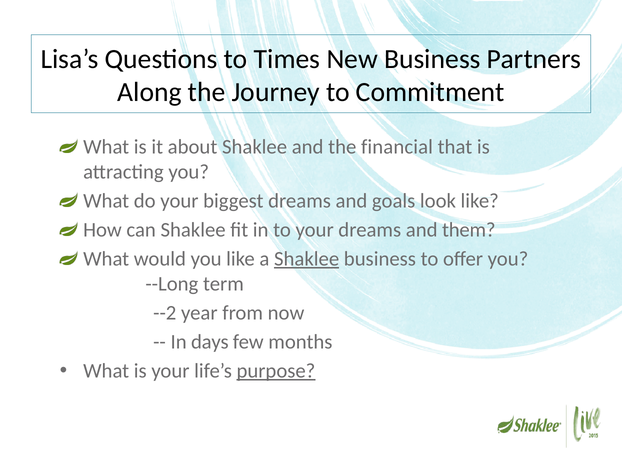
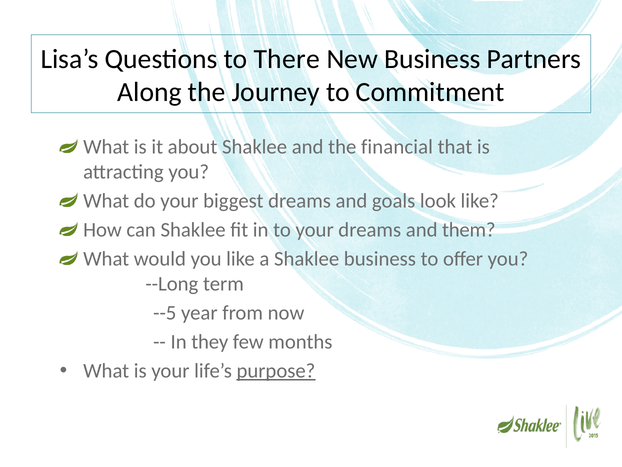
Times: Times -> There (287, 59)
Shaklee underline: present -> none (307, 259)
--2: --2 -> --5 (165, 312)
days: days -> they (210, 341)
